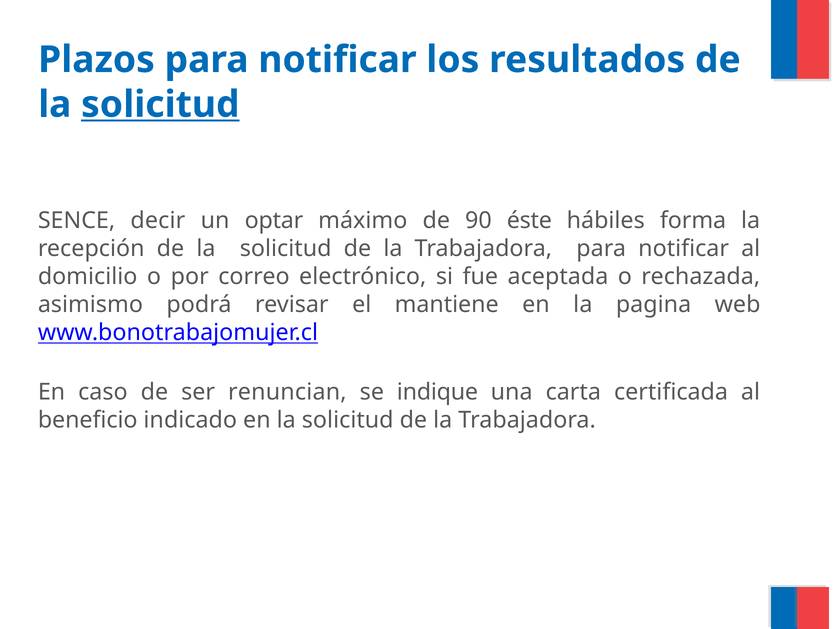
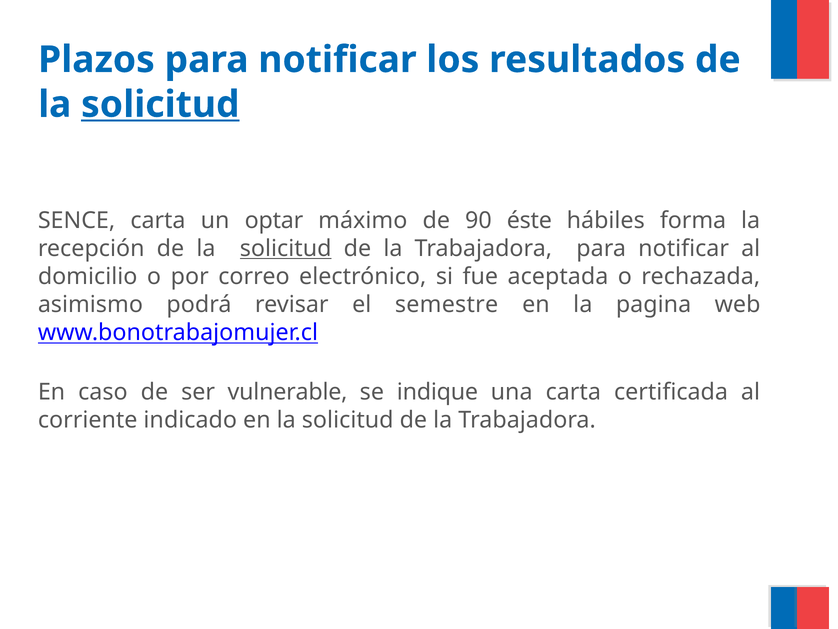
SENCE decir: decir -> carta (158, 220)
solicitud underline: none -> present (286, 248)
mantiene: mantiene -> semestre (447, 304)
renuncian: renuncian -> vulnerable (288, 392)
beneficio: beneficio -> corriente (88, 420)
